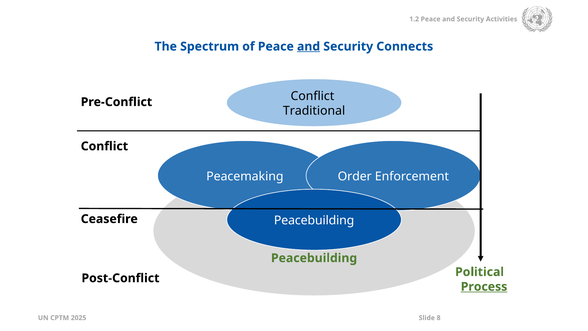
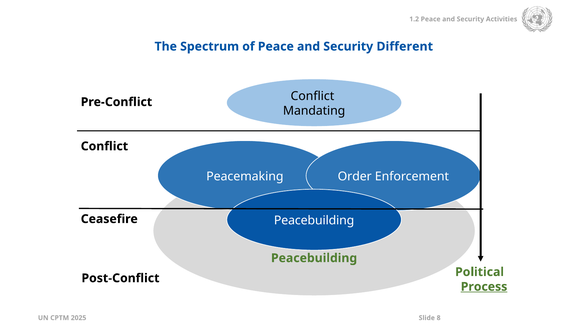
and underline: present -> none (309, 46)
Connects: Connects -> Different (405, 46)
Traditional: Traditional -> Mandating (314, 111)
